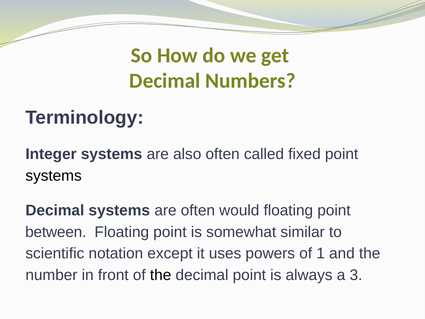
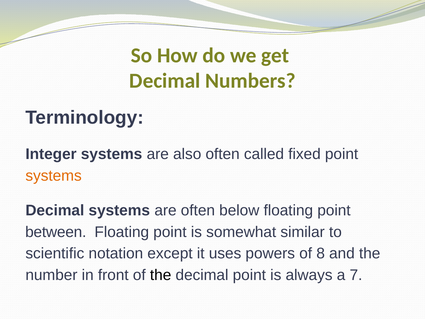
systems colour: black -> orange (54, 176)
would: would -> below (239, 210)
1: 1 -> 8 (321, 253)
3: 3 -> 7 (356, 275)
